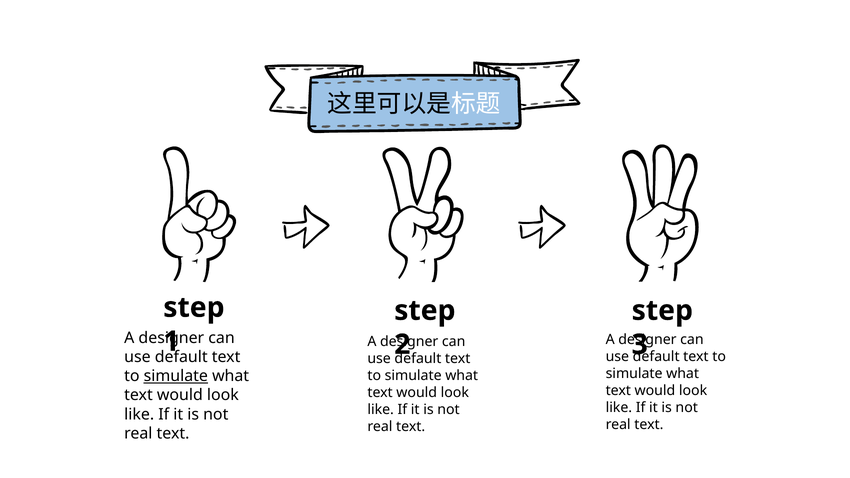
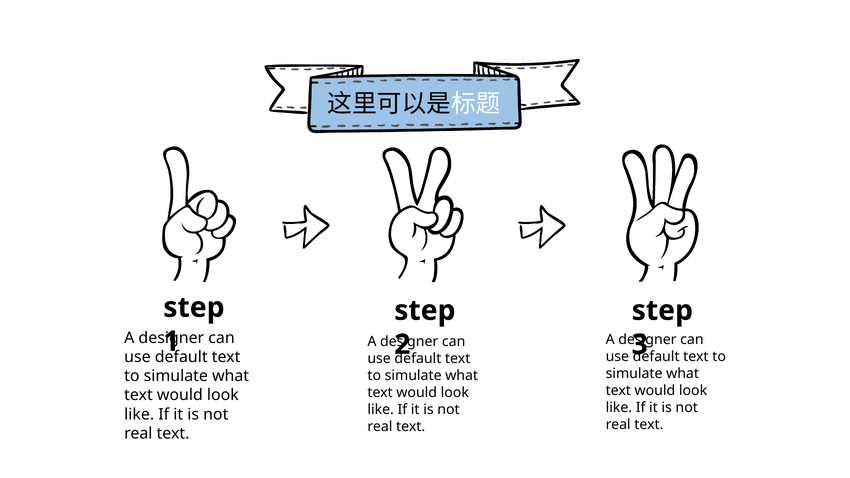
simulate underline: present -> none (176, 376)
